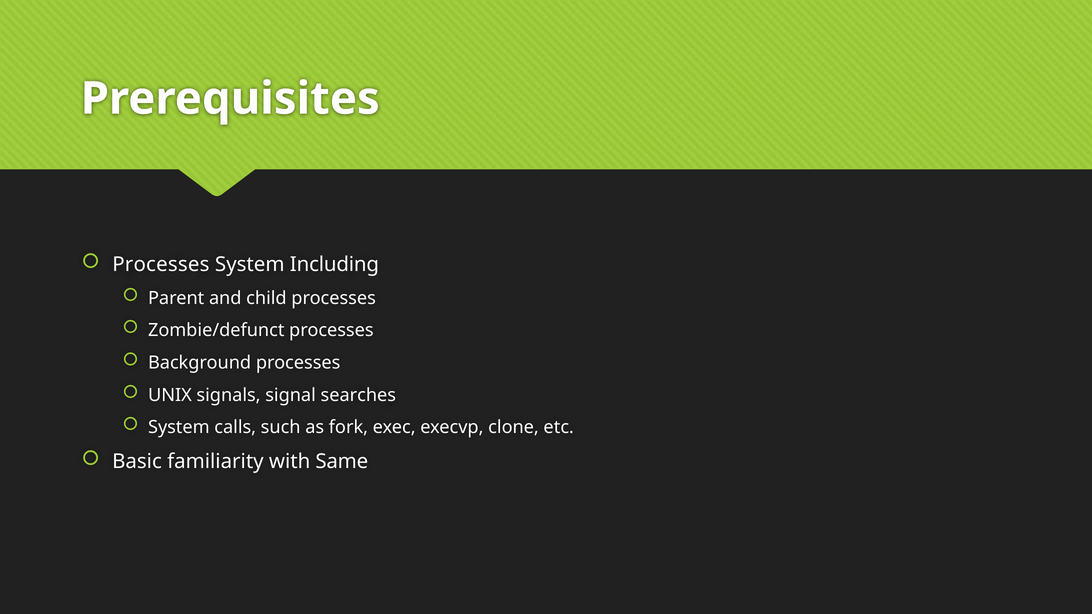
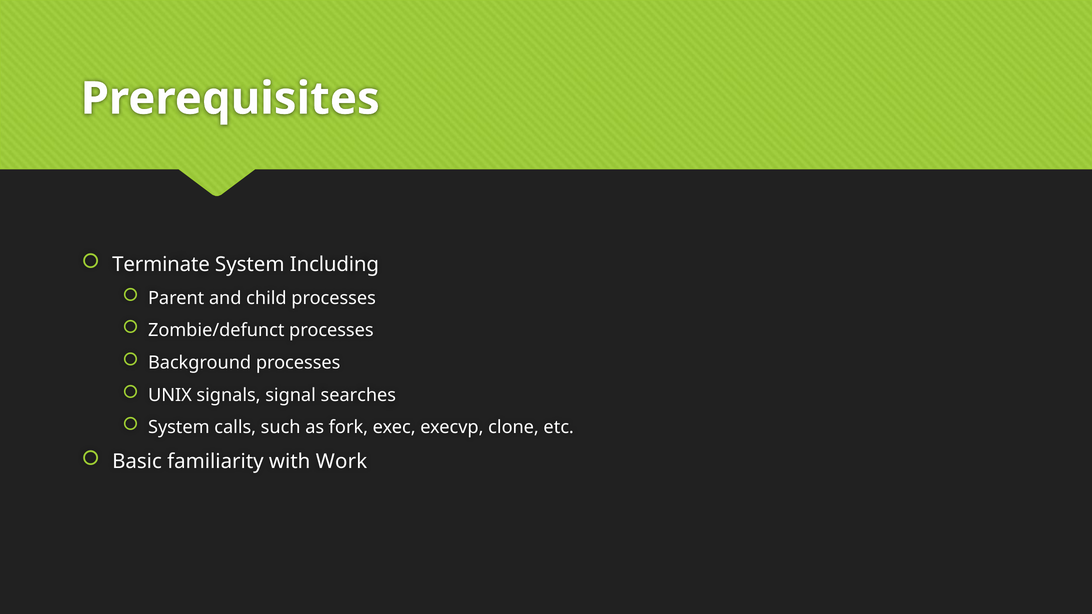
Processes: Processes -> Terminate (161, 265)
Same: Same -> Work (342, 462)
